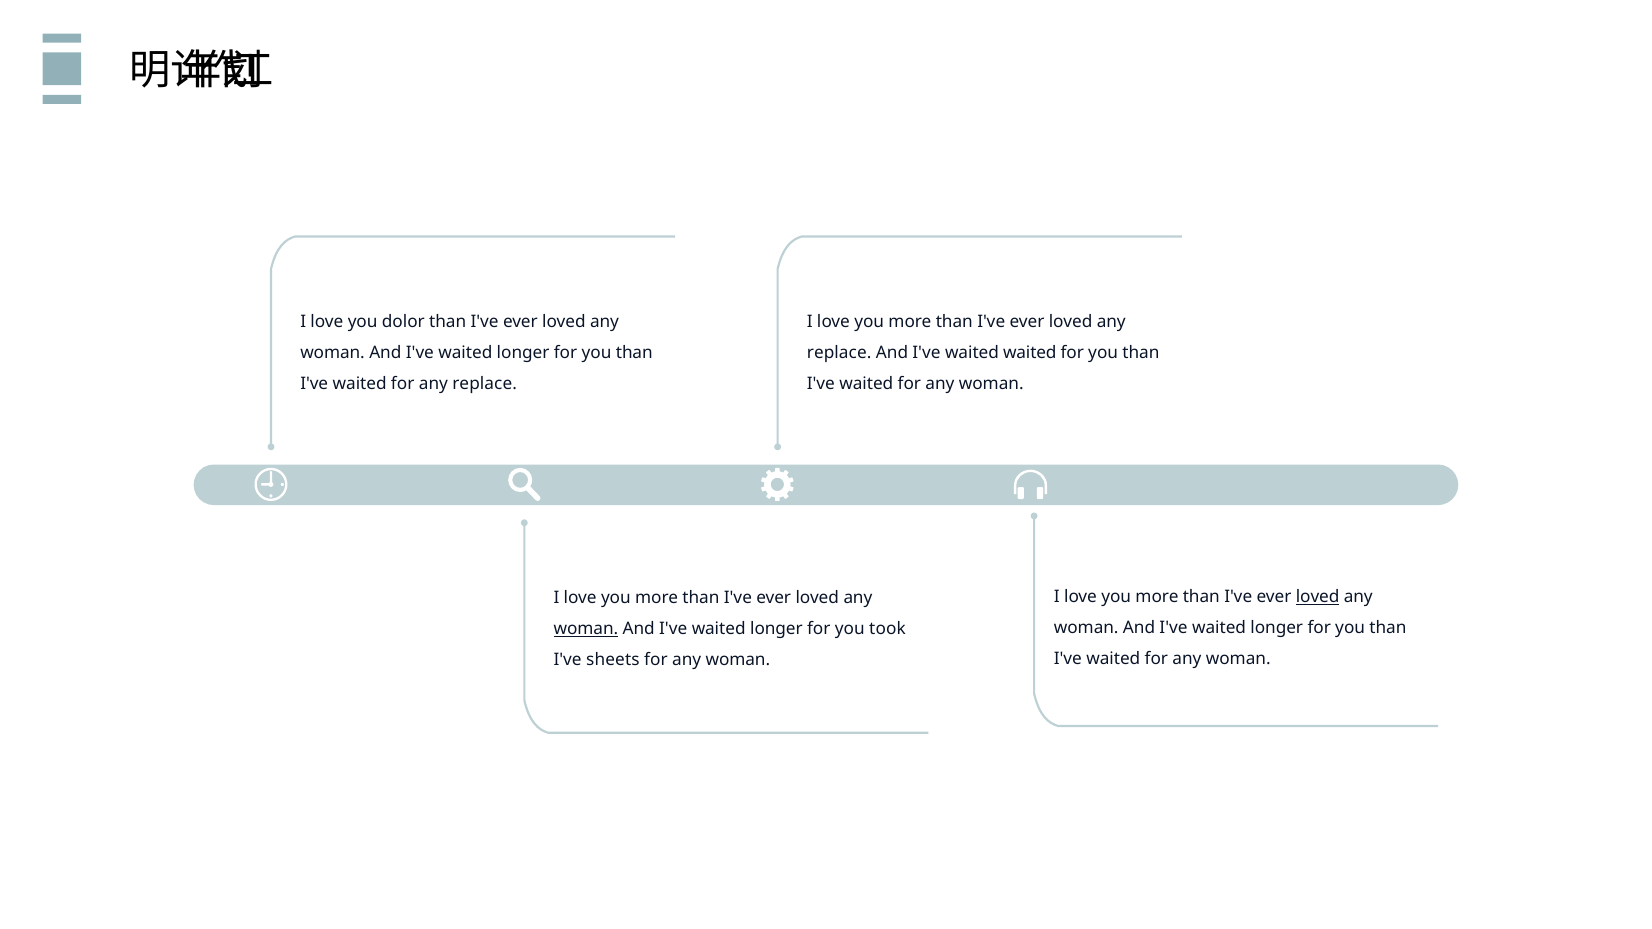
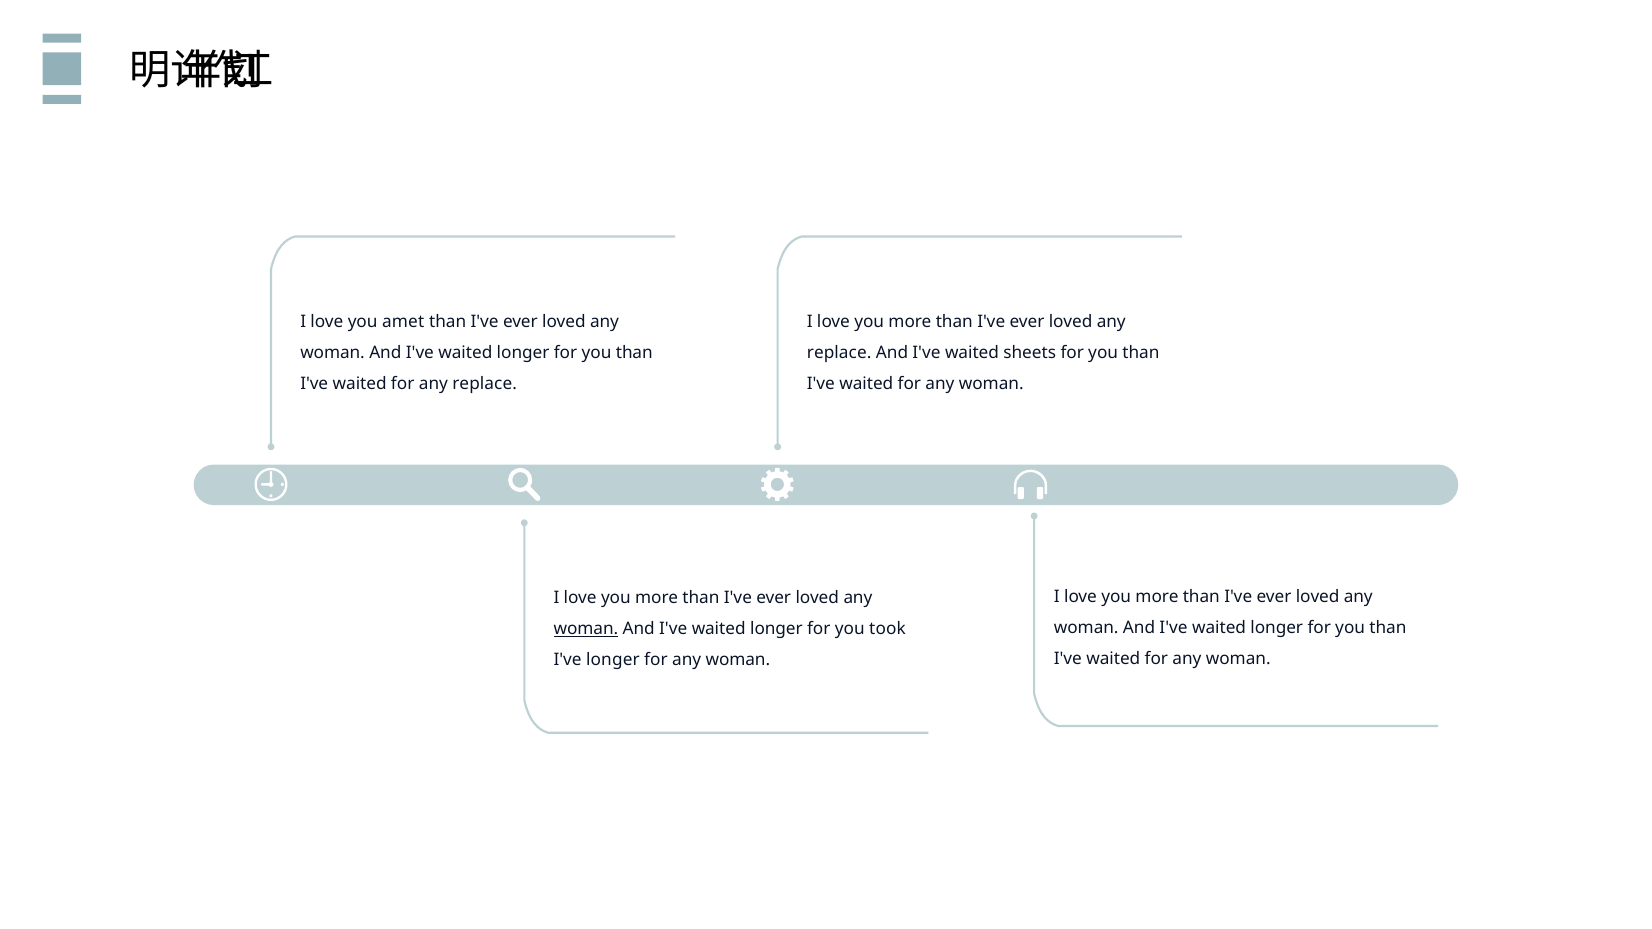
dolor: dolor -> amet (403, 322)
waited waited: waited -> sheets (1030, 353)
loved underline: present -> none (1318, 597)
I've sheets: sheets -> longer (613, 660)
